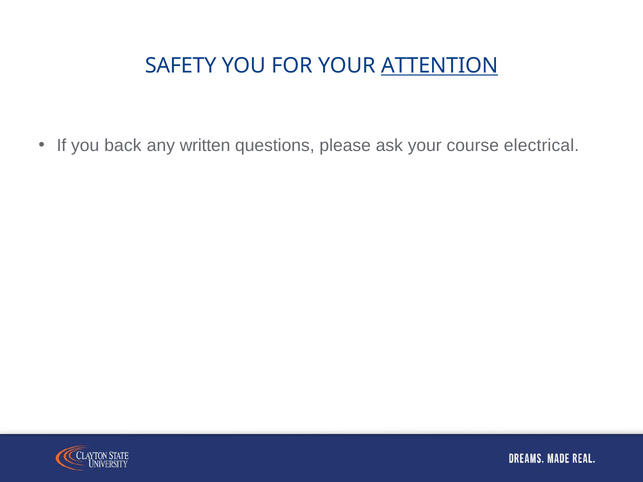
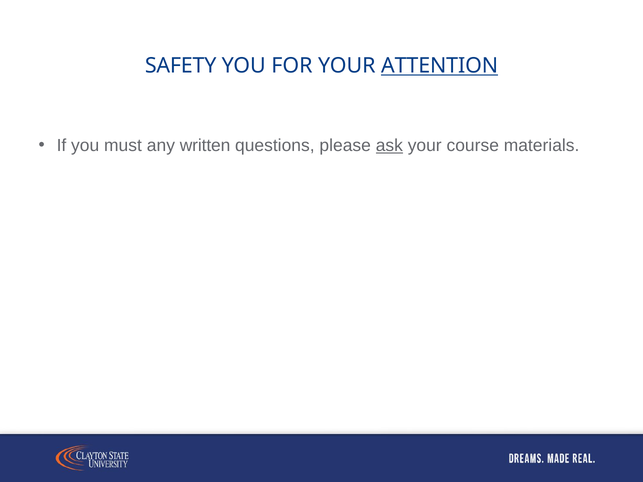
back: back -> must (123, 145)
ask underline: none -> present (389, 145)
electrical: electrical -> materials (542, 145)
